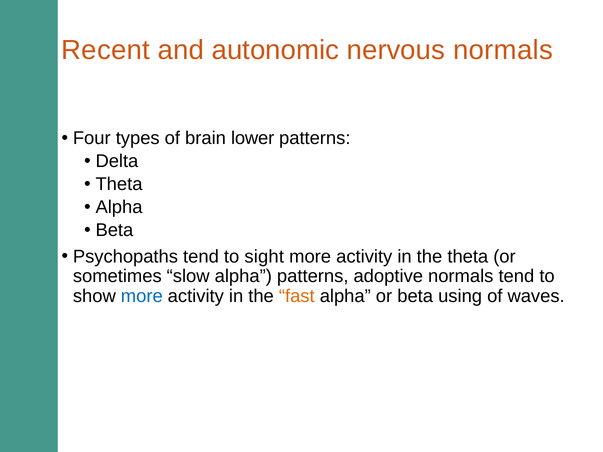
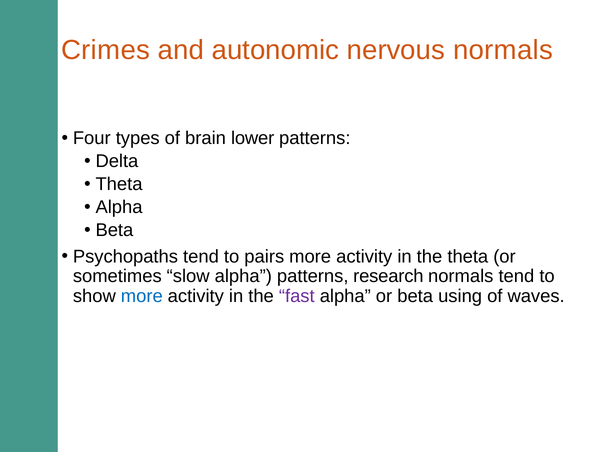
Recent: Recent -> Crimes (106, 50)
sight: sight -> pairs (264, 257)
adoptive: adoptive -> research (388, 277)
fast colour: orange -> purple (297, 296)
